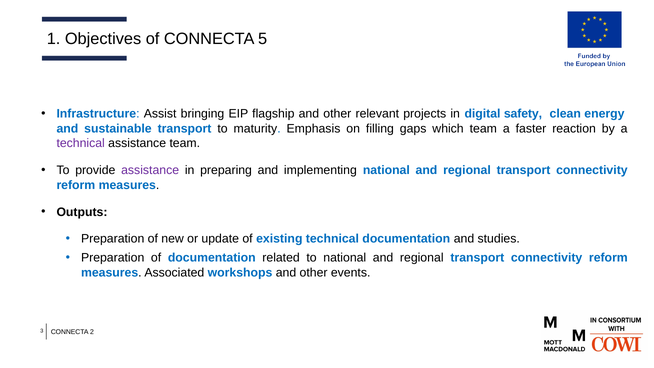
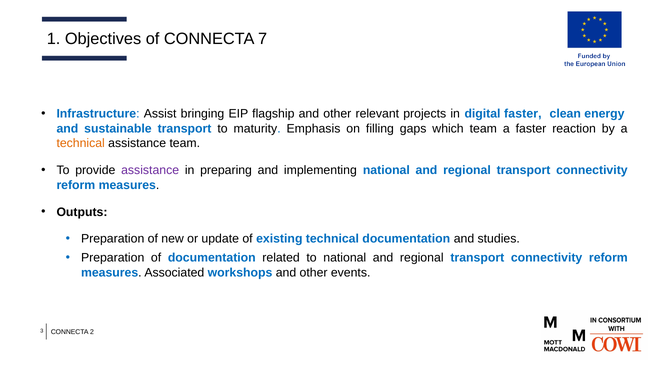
5: 5 -> 7 (263, 39)
digital safety: safety -> faster (523, 114)
technical colour: purple -> orange (81, 143)
